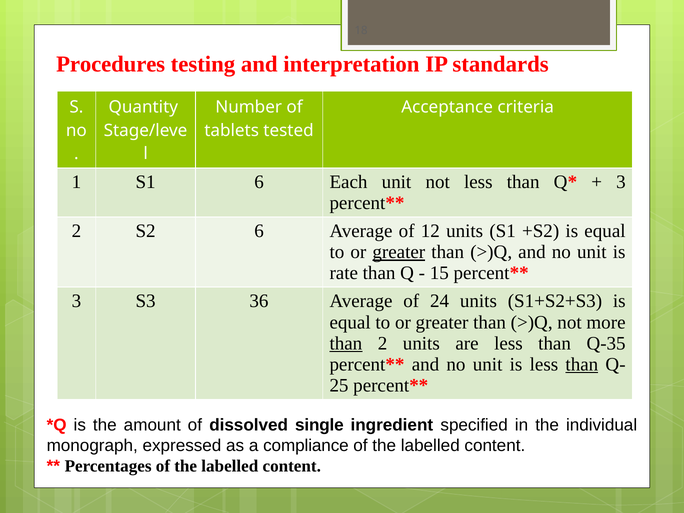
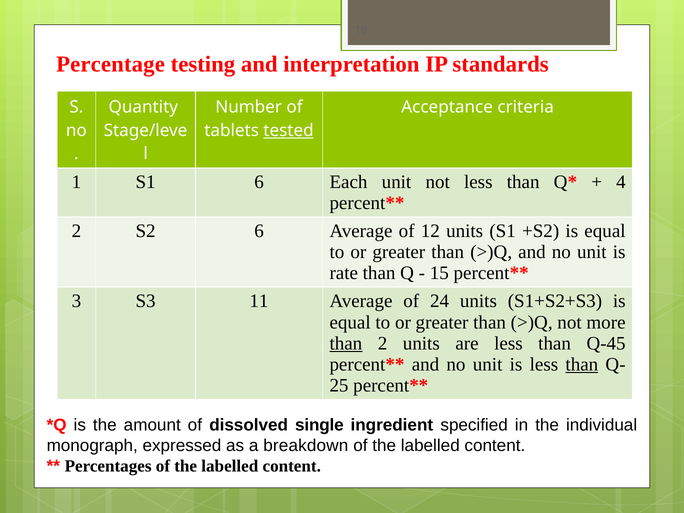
Procedures: Procedures -> Percentage (111, 64)
tested underline: none -> present (289, 130)
3: 3 -> 4 (621, 182)
greater underline: present -> none (399, 252)
36: 36 -> 11 (259, 301)
Q-35: Q-35 -> Q-45 (606, 343)
compliance: compliance -> breakdown (306, 446)
